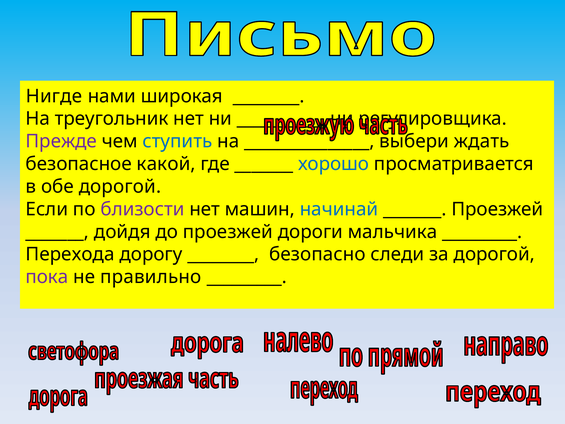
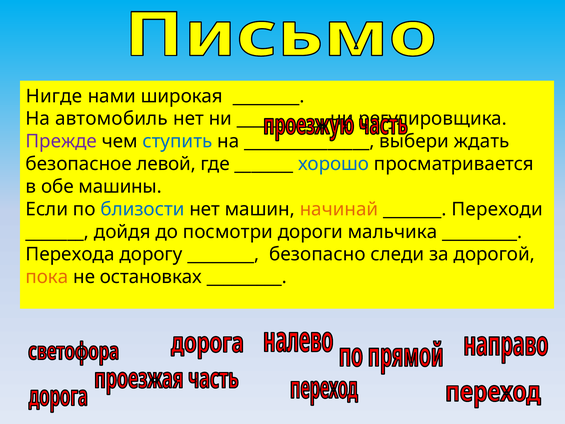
треугольник: треугольник -> автомобиль (112, 119)
какой: какой -> левой (166, 164)
обе дорогой: дорогой -> машины (120, 186)
близости colour: purple -> blue (142, 209)
начинай colour: blue -> orange (339, 209)
Проезжей: Проезжей -> Переходи (497, 209)
до проезжей: проезжей -> посмотри (228, 232)
пока colour: purple -> orange (47, 277)
правильно: правильно -> остановках (151, 277)
